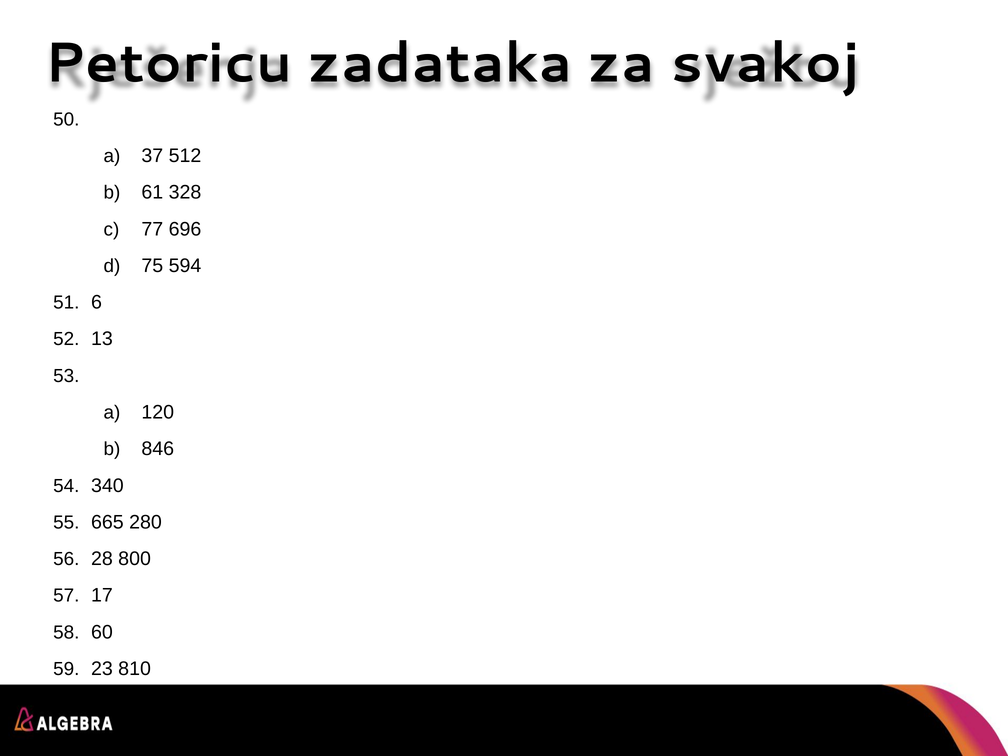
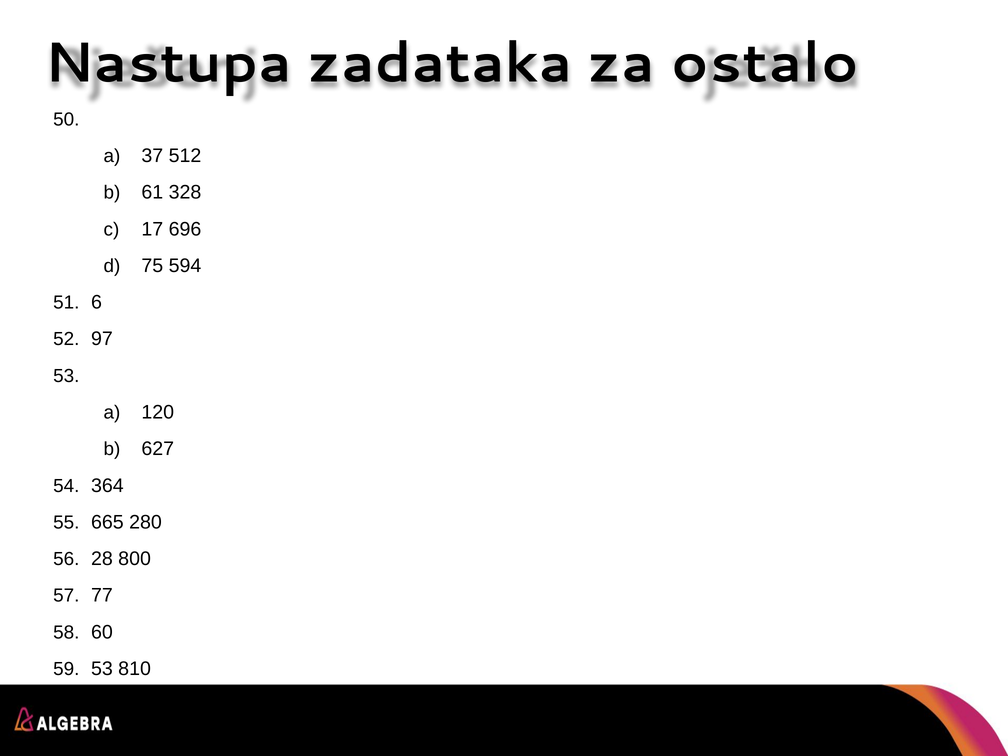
Petoricu: Petoricu -> Nastupa (168, 63)
svakoj: svakoj -> ostalo (765, 63)
77: 77 -> 17 (152, 229)
13: 13 -> 97 (102, 339)
846: 846 -> 627 (158, 449)
340: 340 -> 364 (107, 486)
17: 17 -> 77 (102, 595)
23: 23 -> 53 (102, 669)
